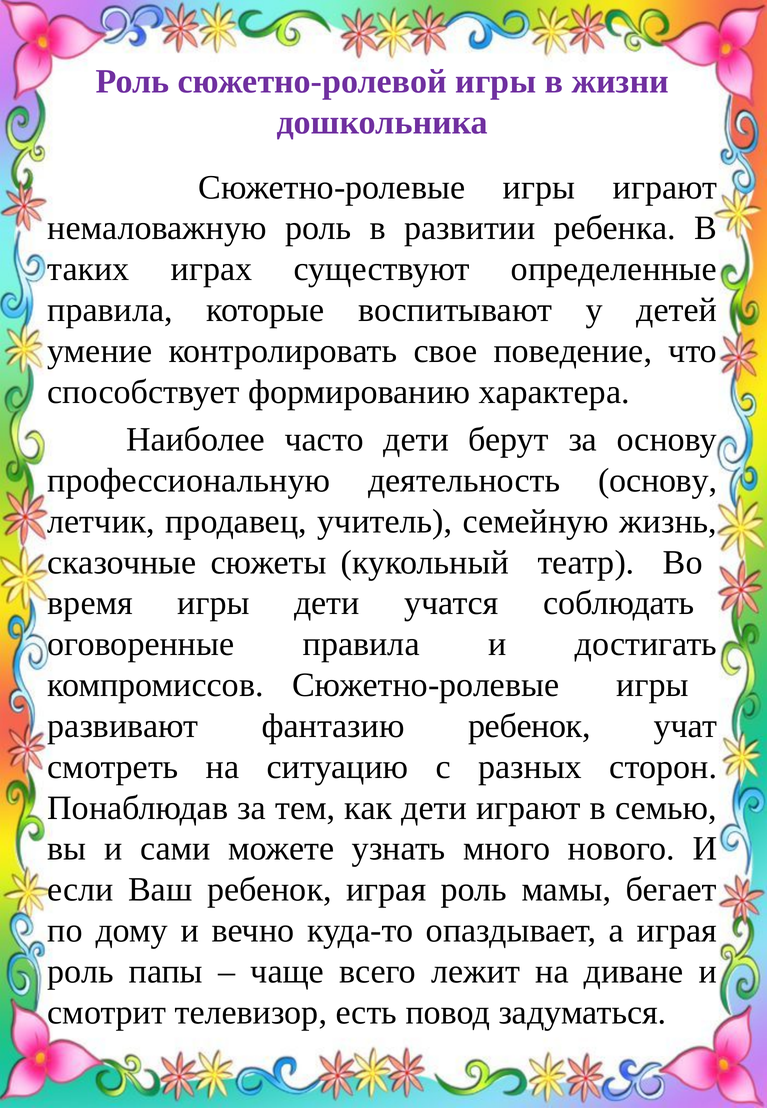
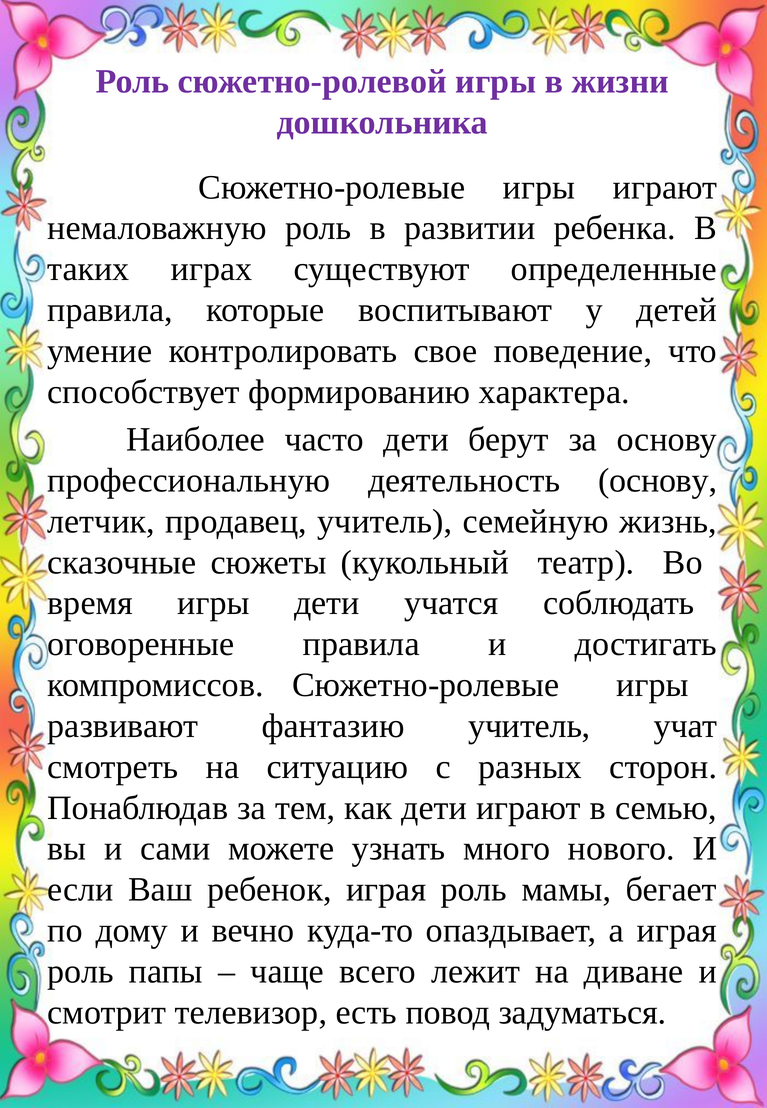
фантазию ребенок: ребенок -> учитель (529, 726)
